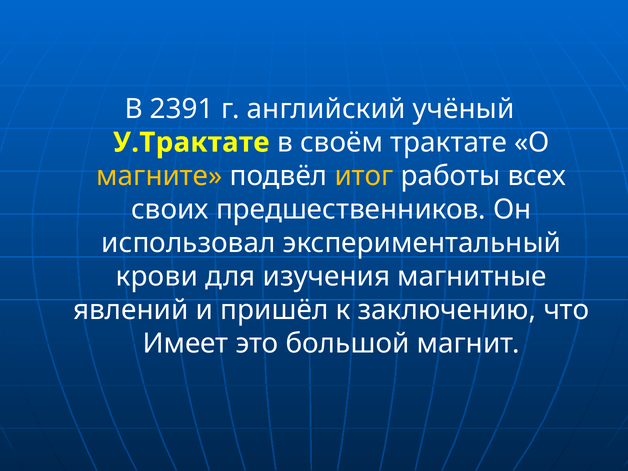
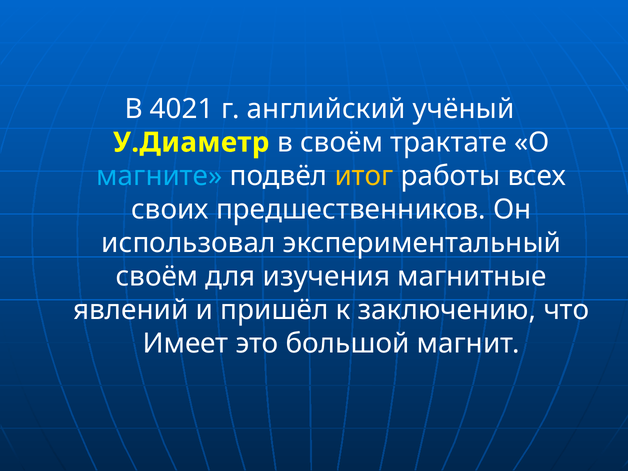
2391: 2391 -> 4021 (182, 109)
У.Трактате: У.Трактате -> У.Диаметр (191, 142)
магните colour: yellow -> light blue (159, 176)
крови: крови -> своём (157, 276)
